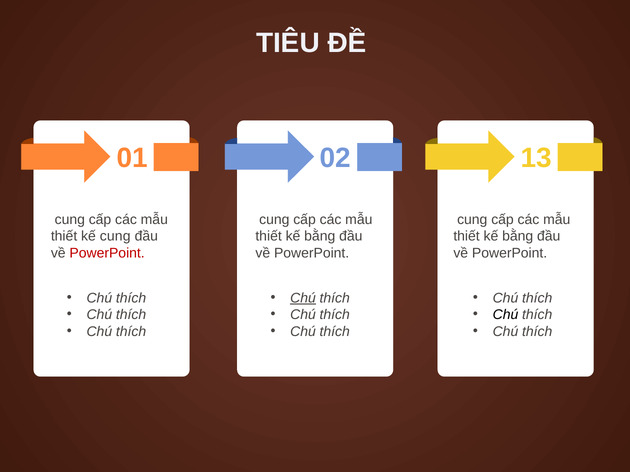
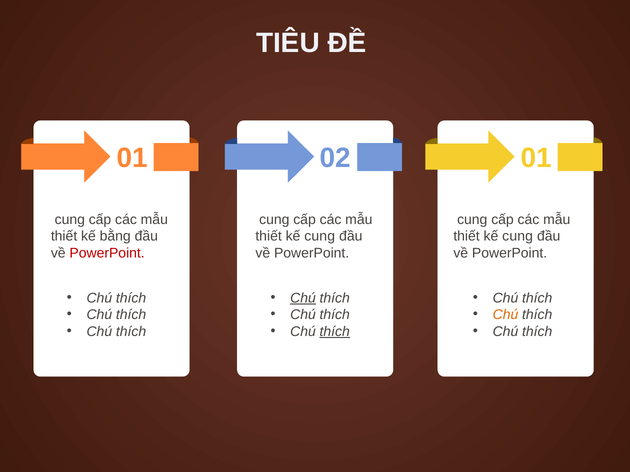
01 13: 13 -> 01 (536, 158)
kế cung: cung -> bằng (115, 237)
bằng: bằng -> cung (320, 237)
bằng: bằng -> cung (518, 237)
Chú colour: black -> orange (506, 315)
thích underline: none -> present (335, 332)
